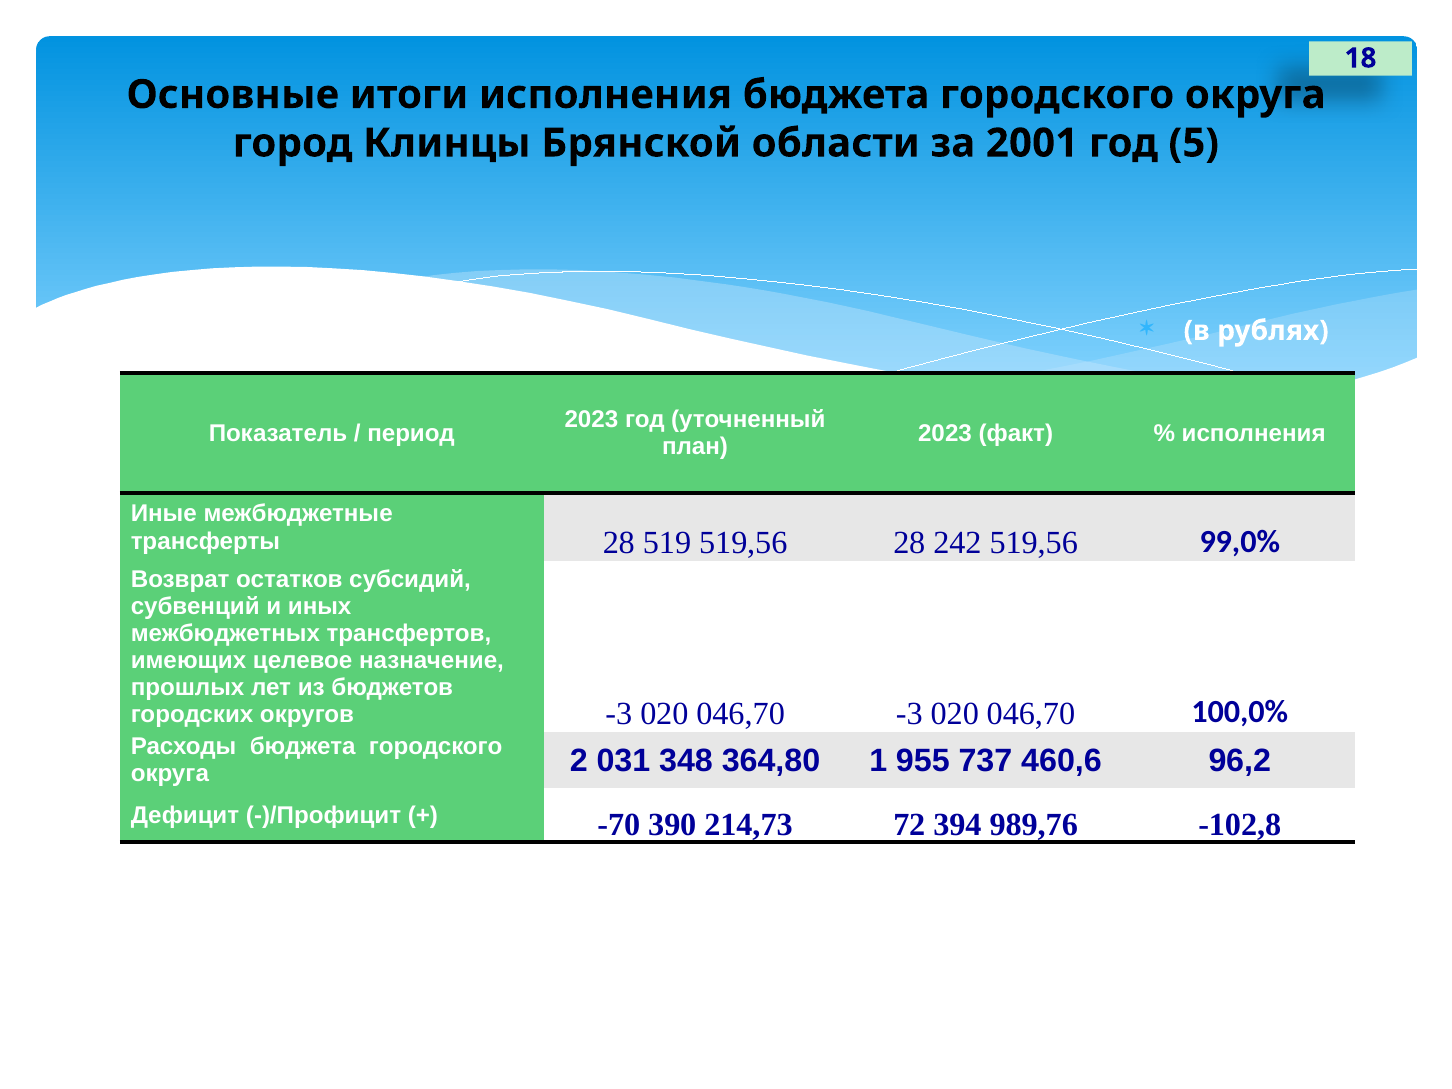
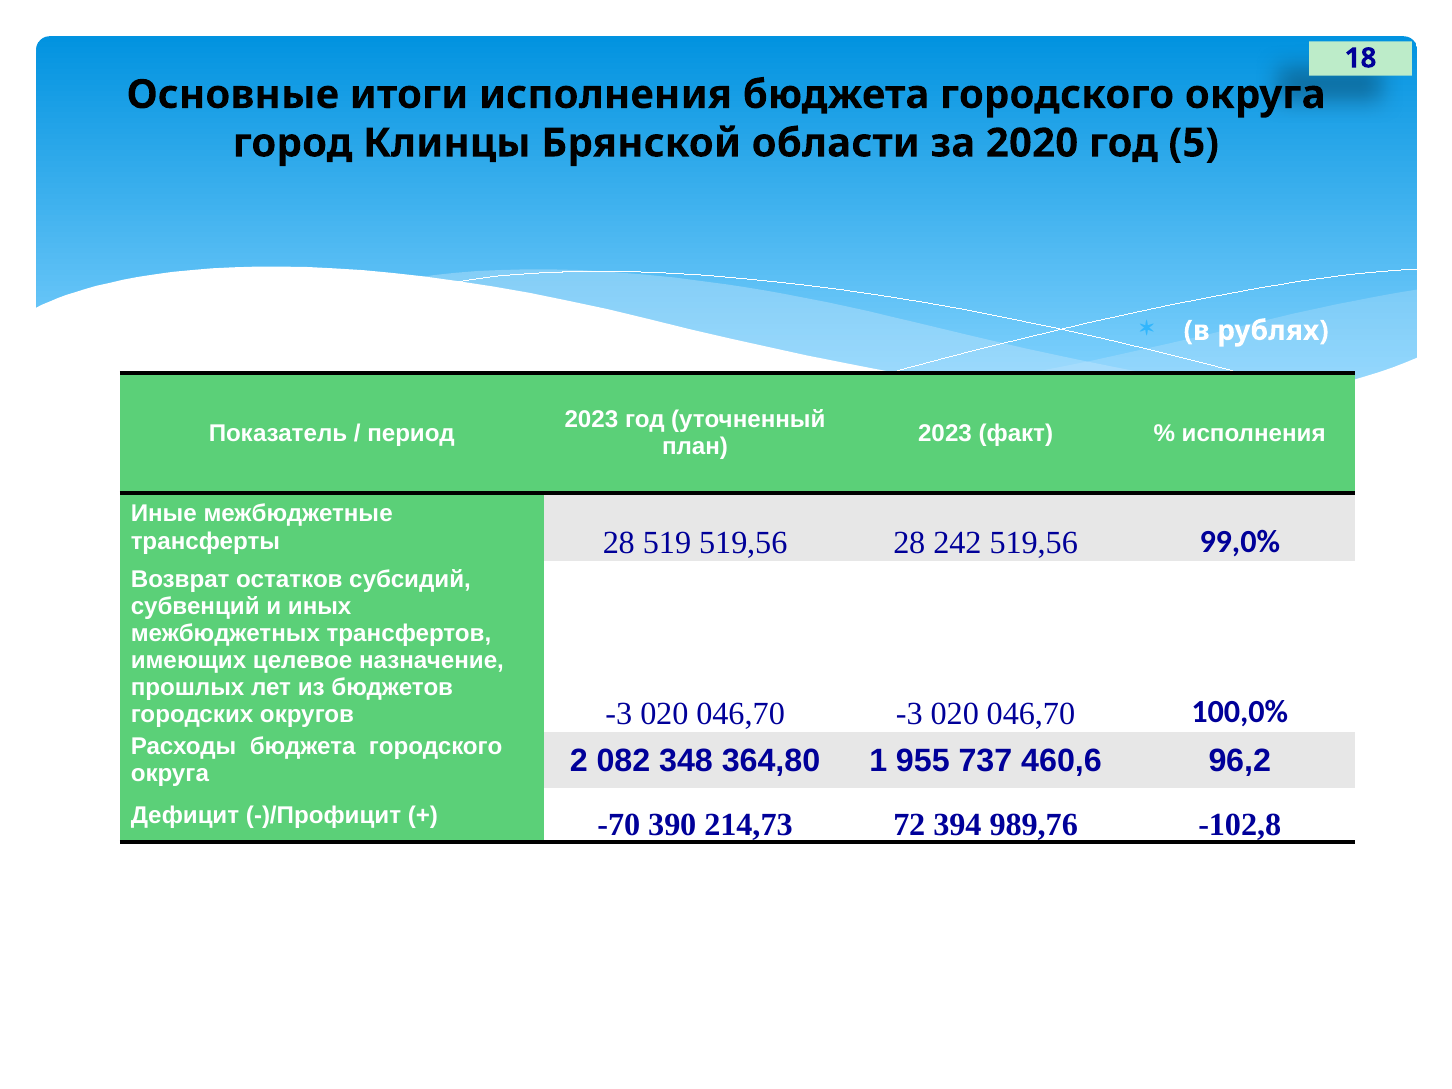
2001: 2001 -> 2020 (1032, 143)
031: 031 -> 082 (623, 761)
